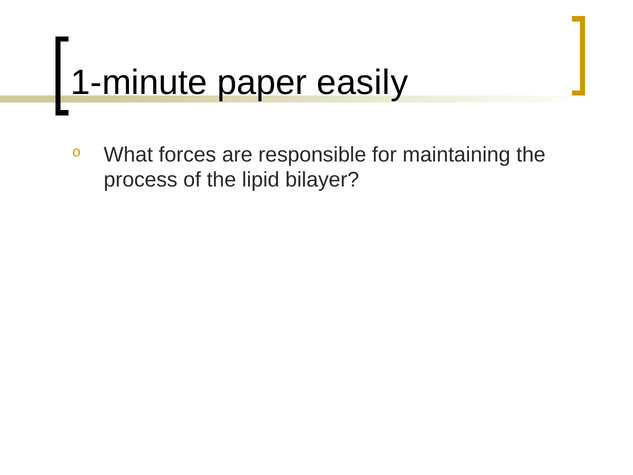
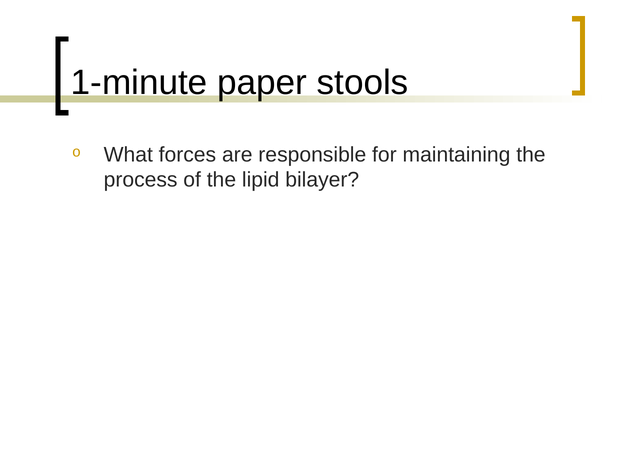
easily: easily -> stools (363, 83)
